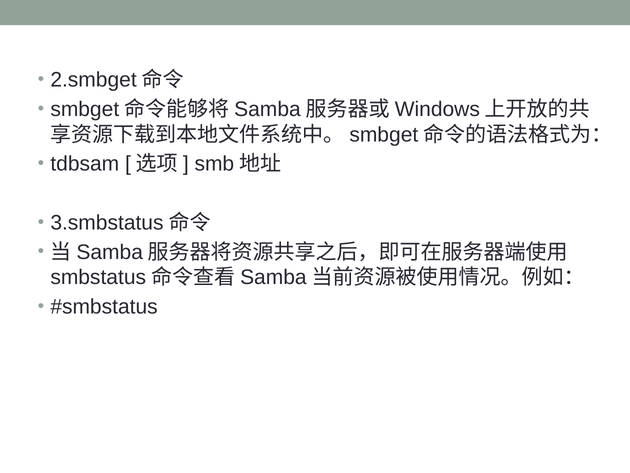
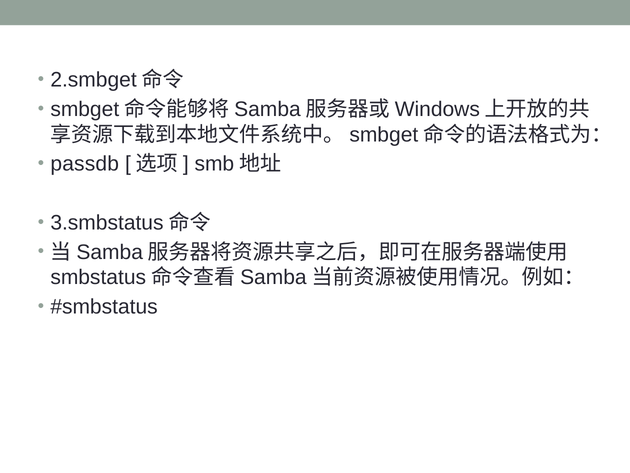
tdbsam: tdbsam -> passdb (85, 164)
